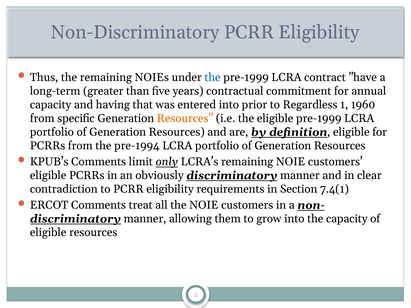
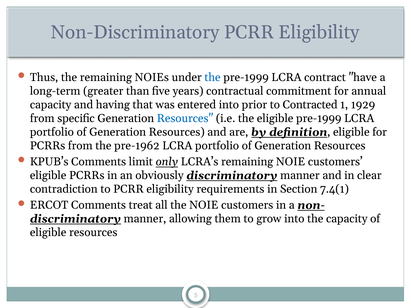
Regardless: Regardless -> Contracted (310, 105)
1960: 1960 -> 1929 (363, 105)
Resources colour: orange -> blue (185, 119)
pre-1994: pre-1994 -> pre-1962 (137, 146)
